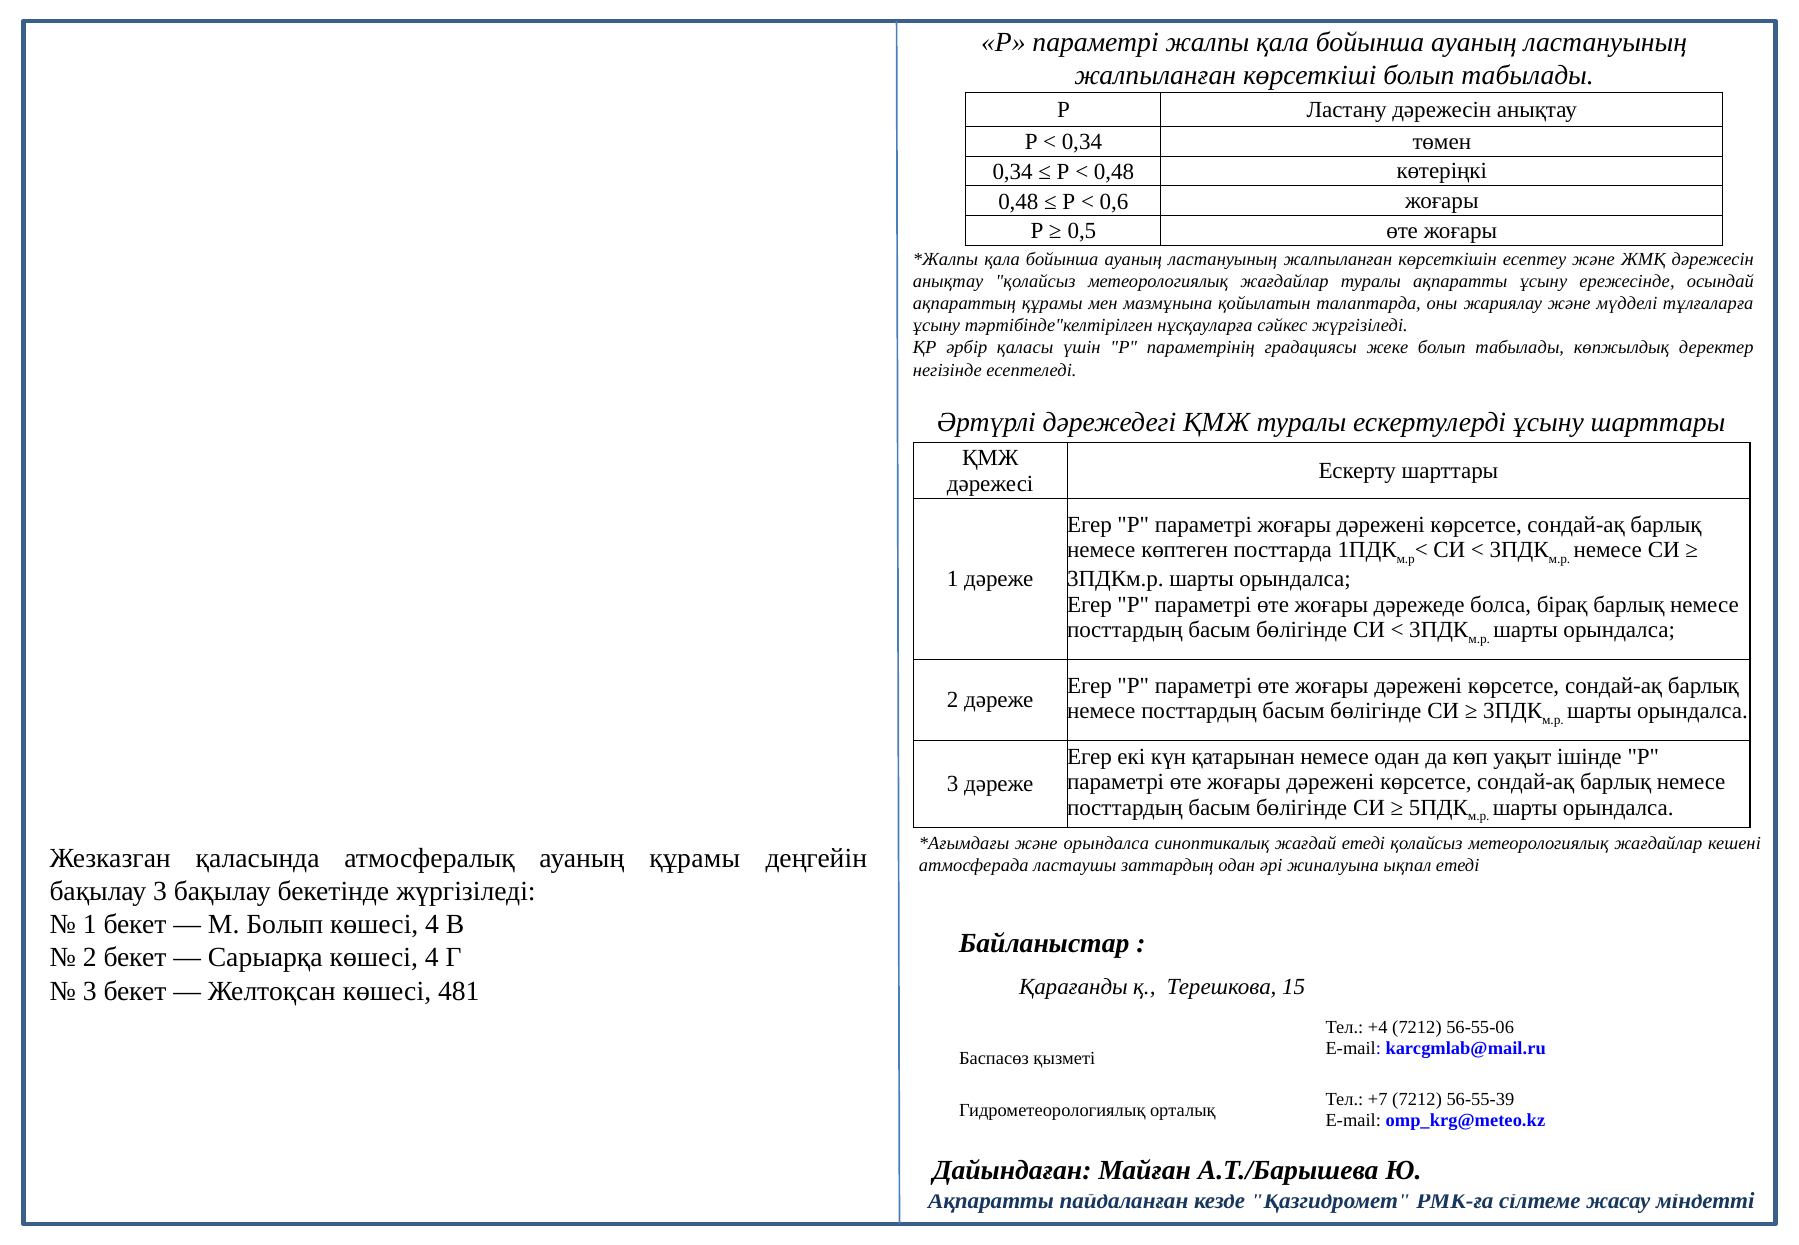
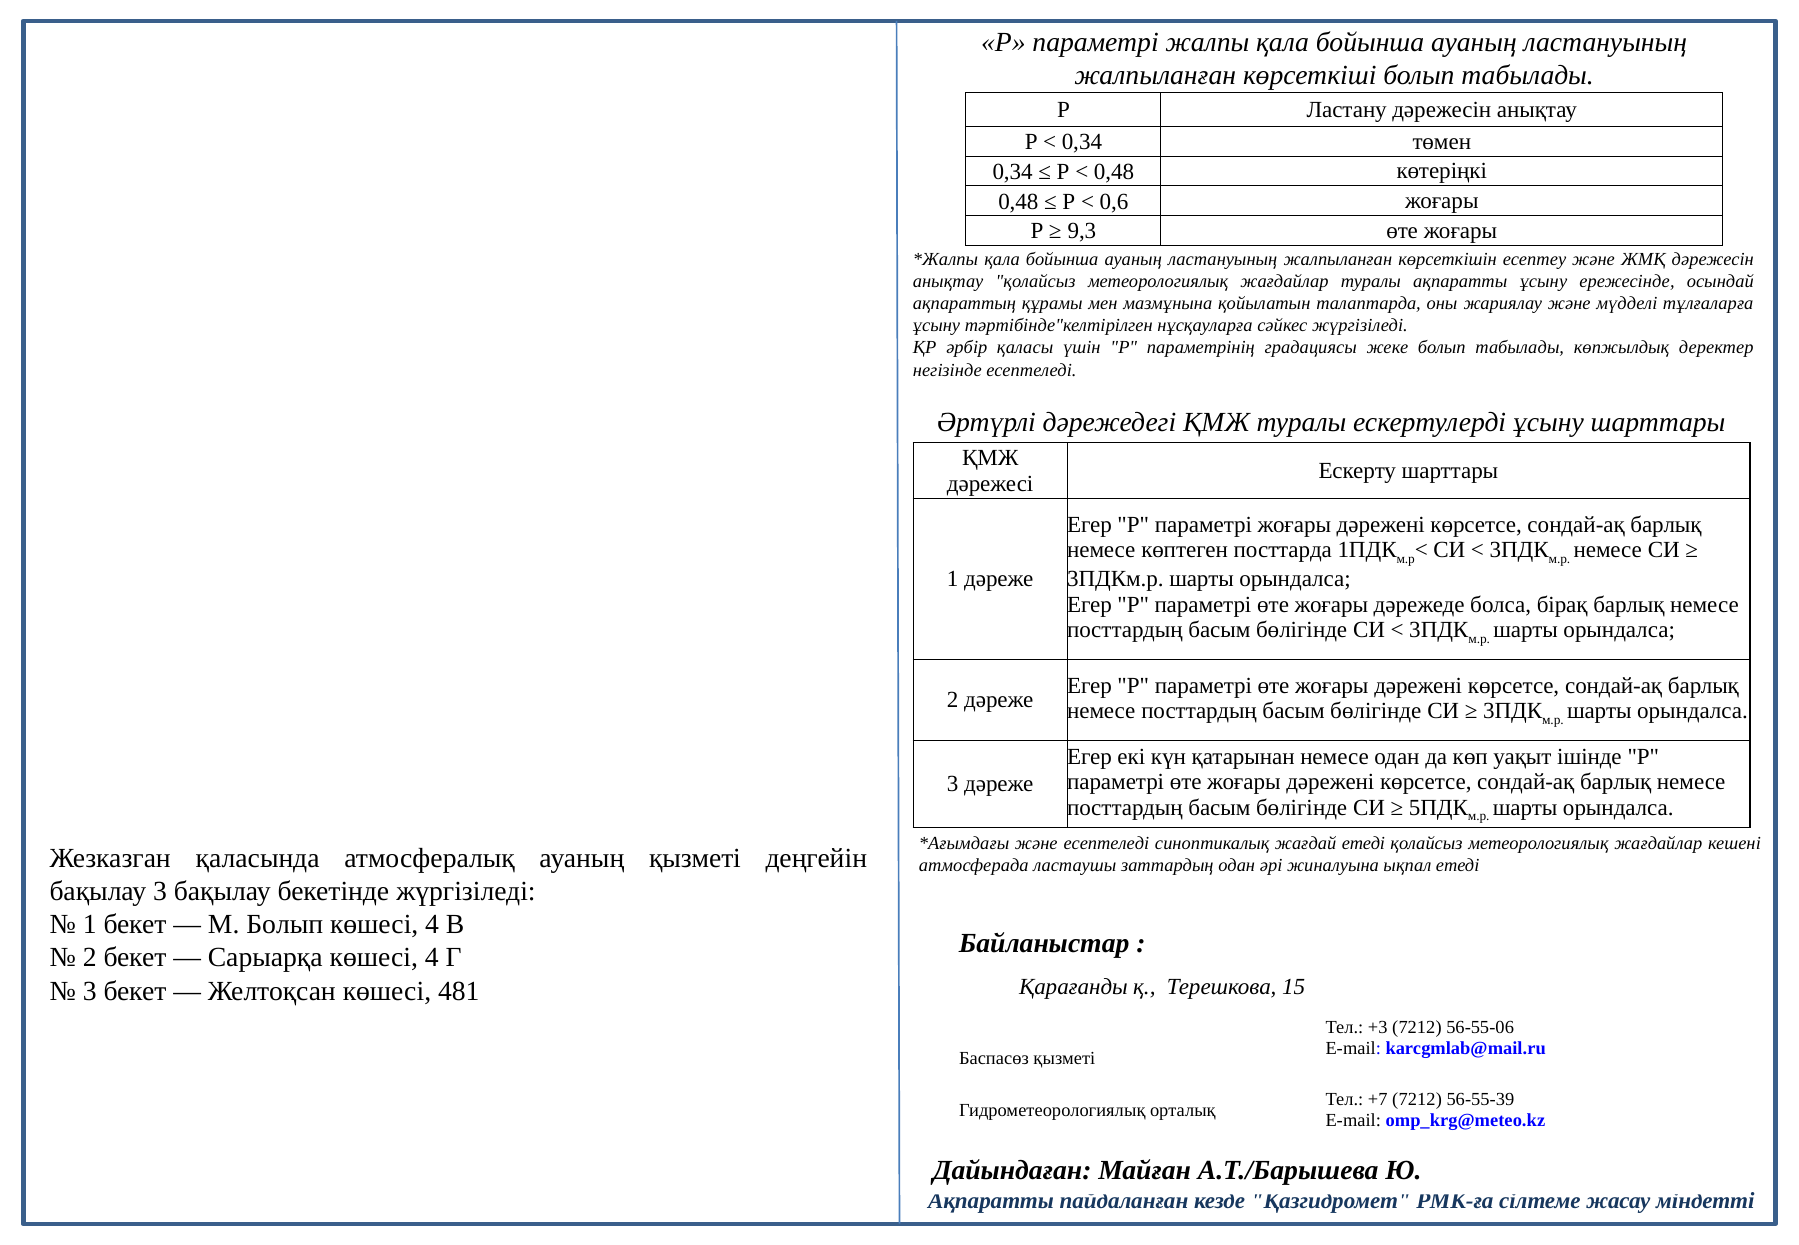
0,5: 0,5 -> 9,3 (1082, 231)
және орындалса: орындалса -> есептеледі (1106, 844)
ауаның құрамы: құрамы -> қызметі (695, 859)
+4: +4 -> +3 (1378, 1028)
